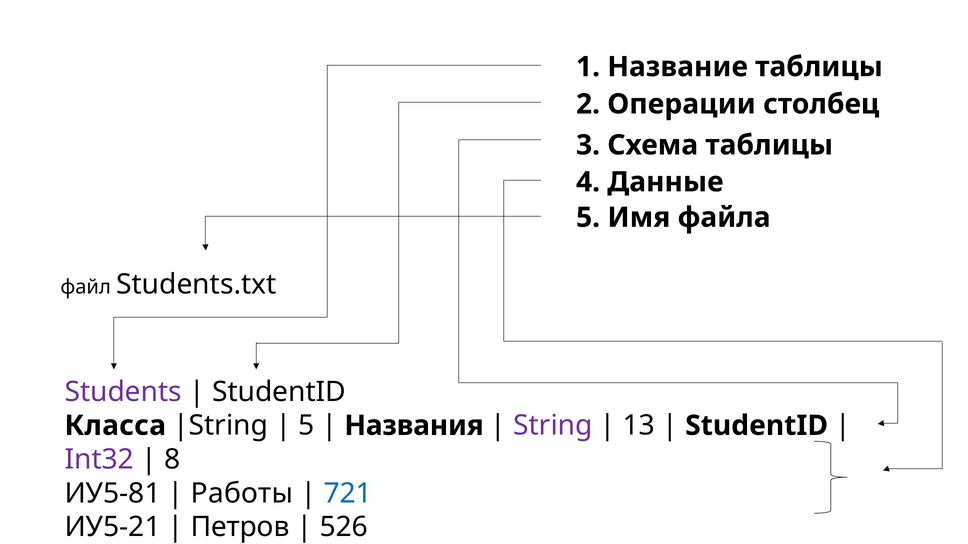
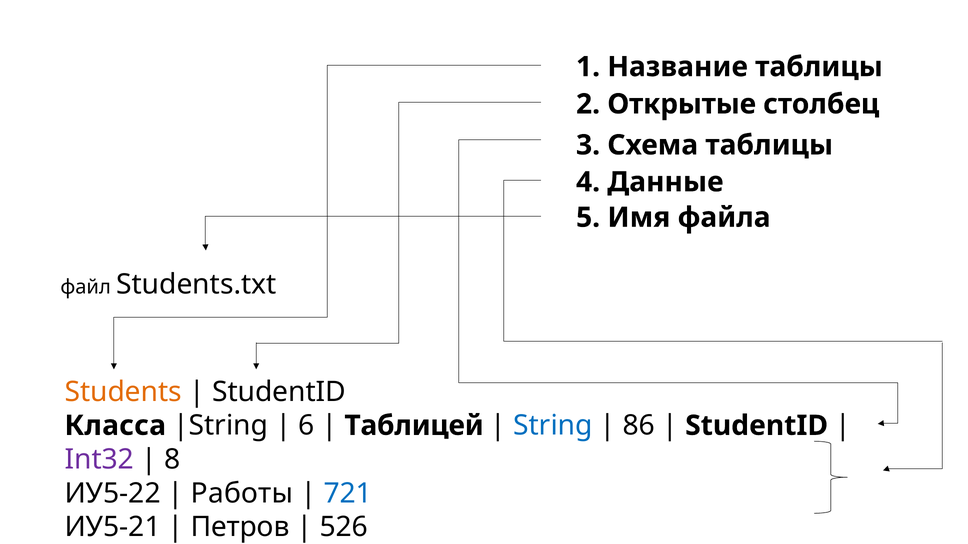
Операции: Операции -> Открытые (682, 104)
Students colour: purple -> orange (123, 392)
5: 5 -> 6 (306, 426)
Названия: Названия -> Таблицей (414, 426)
String colour: purple -> blue (553, 426)
13: 13 -> 86 (639, 426)
ИУ5-81: ИУ5-81 -> ИУ5-22 (113, 494)
